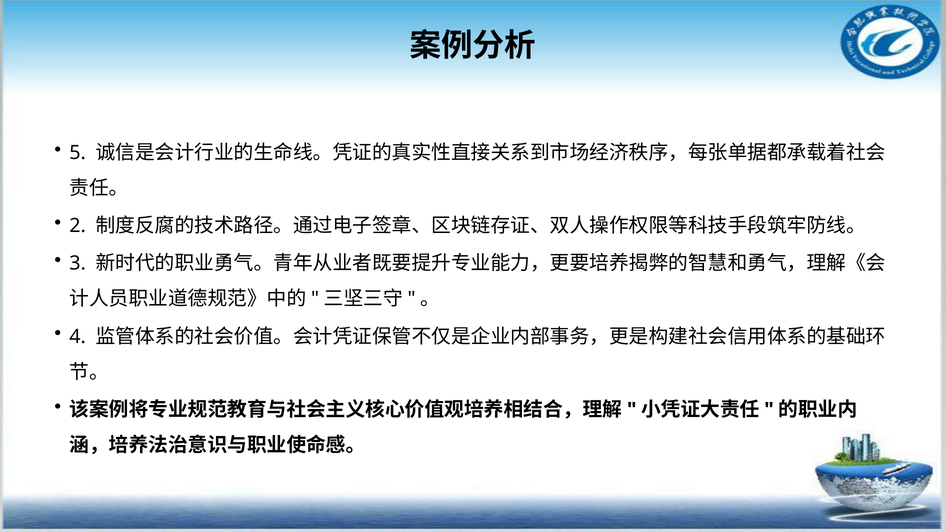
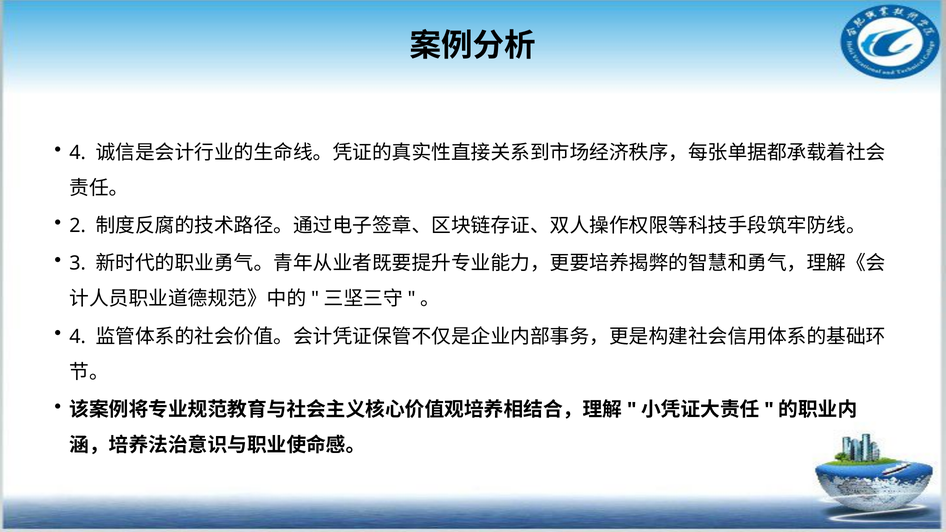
5: 5 -> 4 (78, 153)
